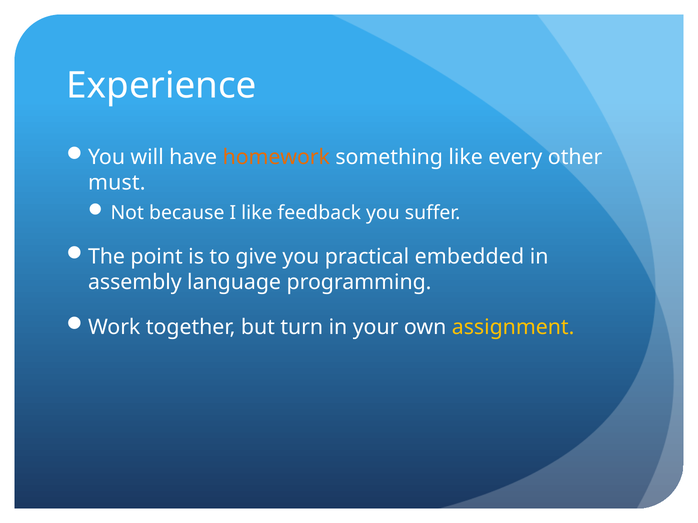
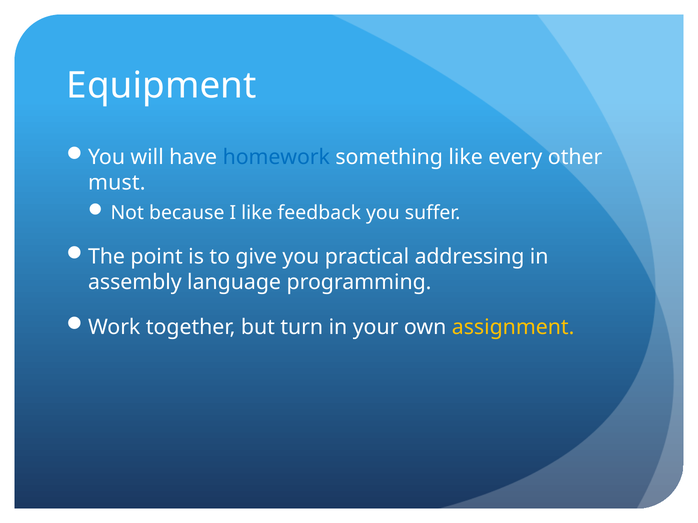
Experience: Experience -> Equipment (162, 86)
homework colour: orange -> blue (276, 157)
embedded: embedded -> addressing (470, 257)
